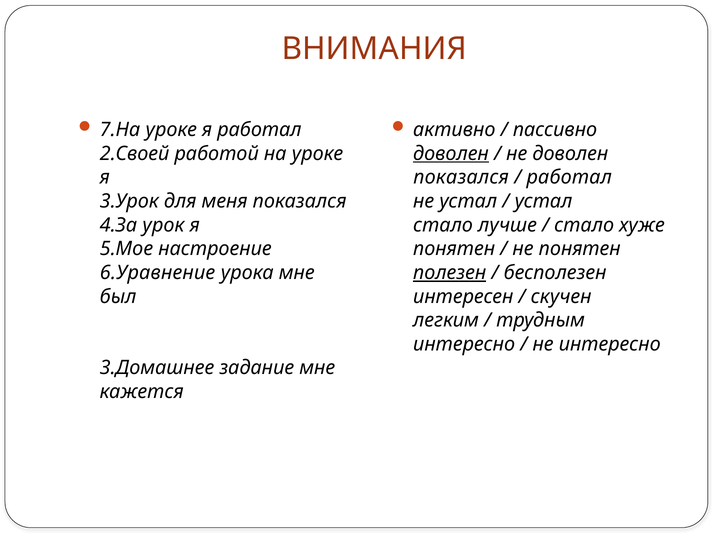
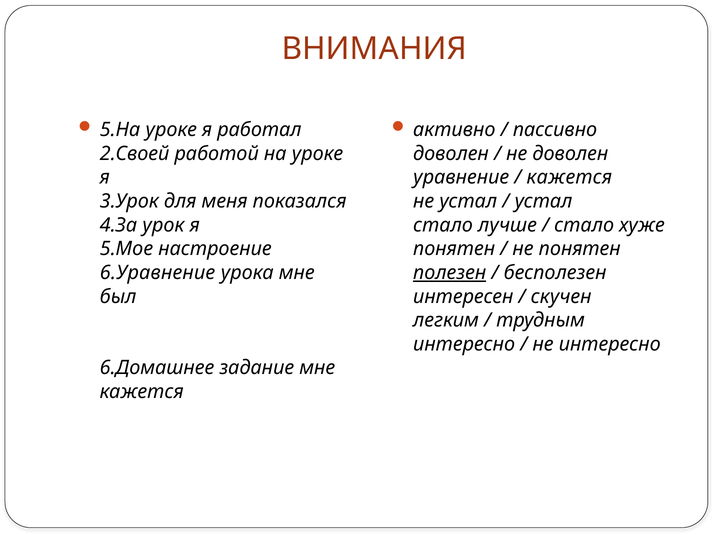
7.На: 7.На -> 5.На (120, 130)
доволен underline: present -> none (451, 154)
показался: показался -> уравнение (461, 177)
работал: работал -> кажется (569, 177)
3.Домашнее: 3.Домашнее -> 6.Домашнее (157, 368)
